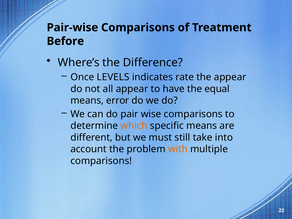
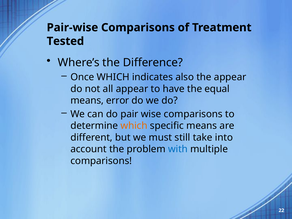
Before: Before -> Tested (65, 41)
Once LEVELS: LEVELS -> WHICH (113, 77)
rate: rate -> also (185, 77)
with colour: orange -> blue (178, 149)
